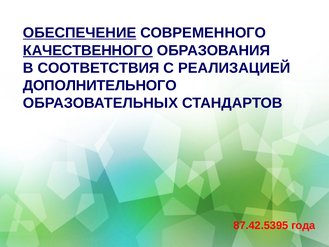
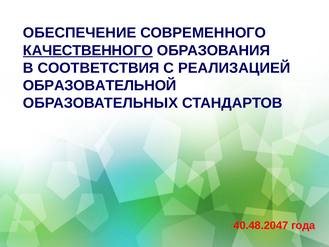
ОБЕСПЕЧЕНИЕ underline: present -> none (80, 33)
ДОПОЛНИТЕЛЬНОГО: ДОПОЛНИТЕЛЬНОГО -> ОБРАЗОВАТЕЛЬНОЙ (100, 86)
87.42.5395: 87.42.5395 -> 40.48.2047 (261, 225)
